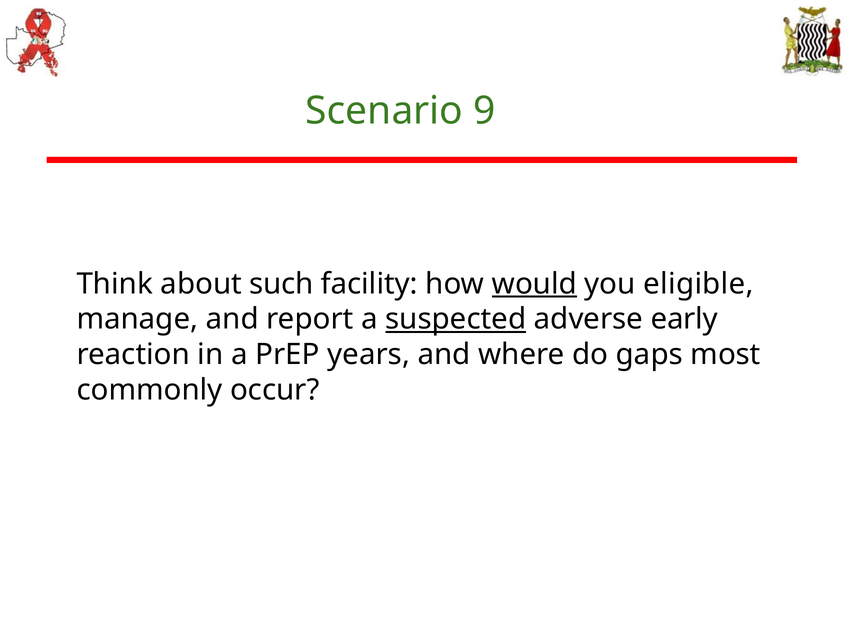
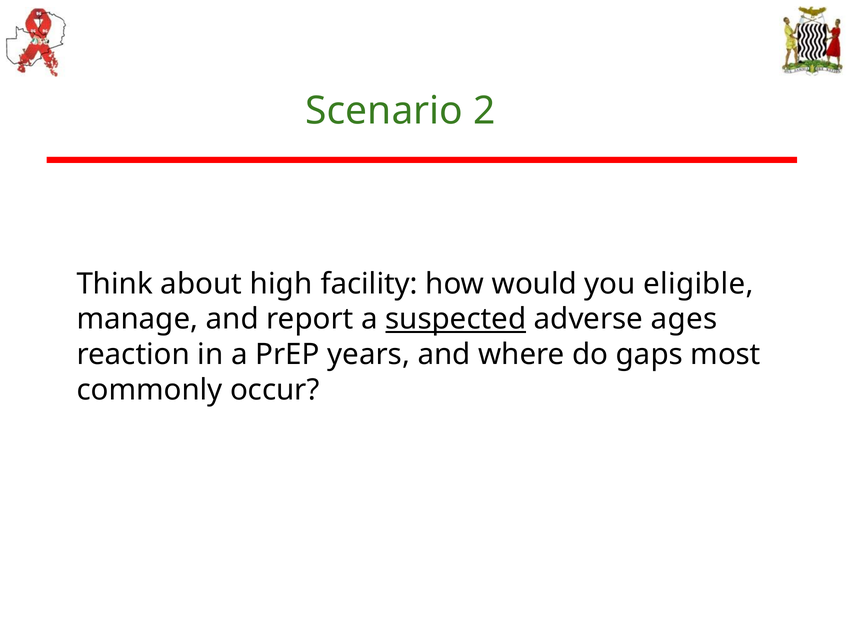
9: 9 -> 2 (484, 111)
such: such -> high (281, 284)
would underline: present -> none (534, 284)
early: early -> ages (684, 319)
